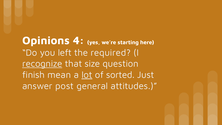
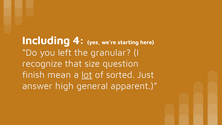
Opinions: Opinions -> Including (46, 40)
required: required -> granular (111, 53)
recognize underline: present -> none (42, 64)
post: post -> high (64, 86)
attitudes: attitudes -> apparent (134, 86)
